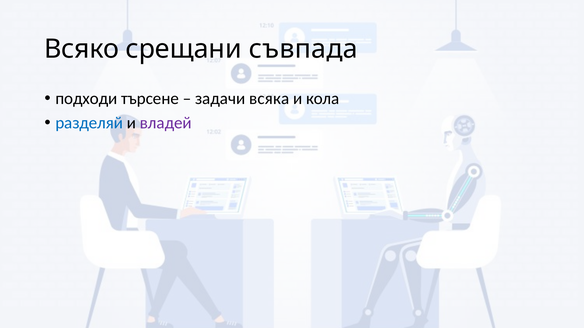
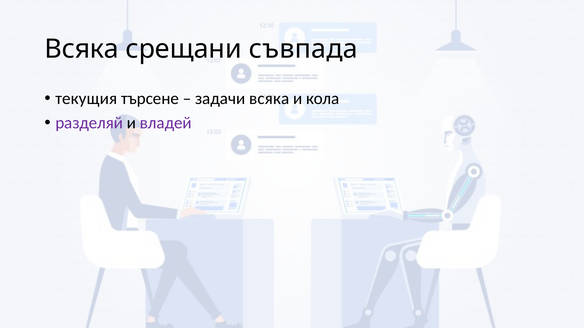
Всяко: Всяко -> Всяка (82, 49)
подходи: подходи -> текущия (86, 99)
разделяй colour: blue -> purple (89, 123)
